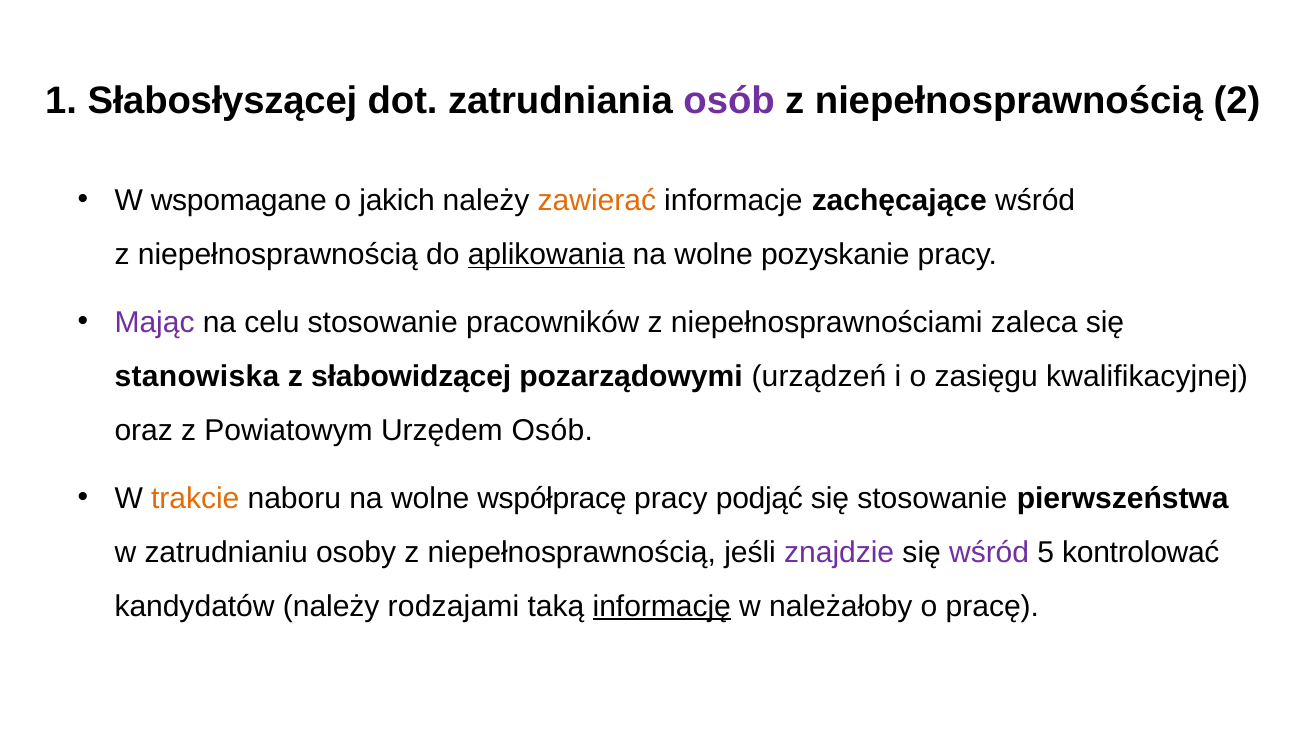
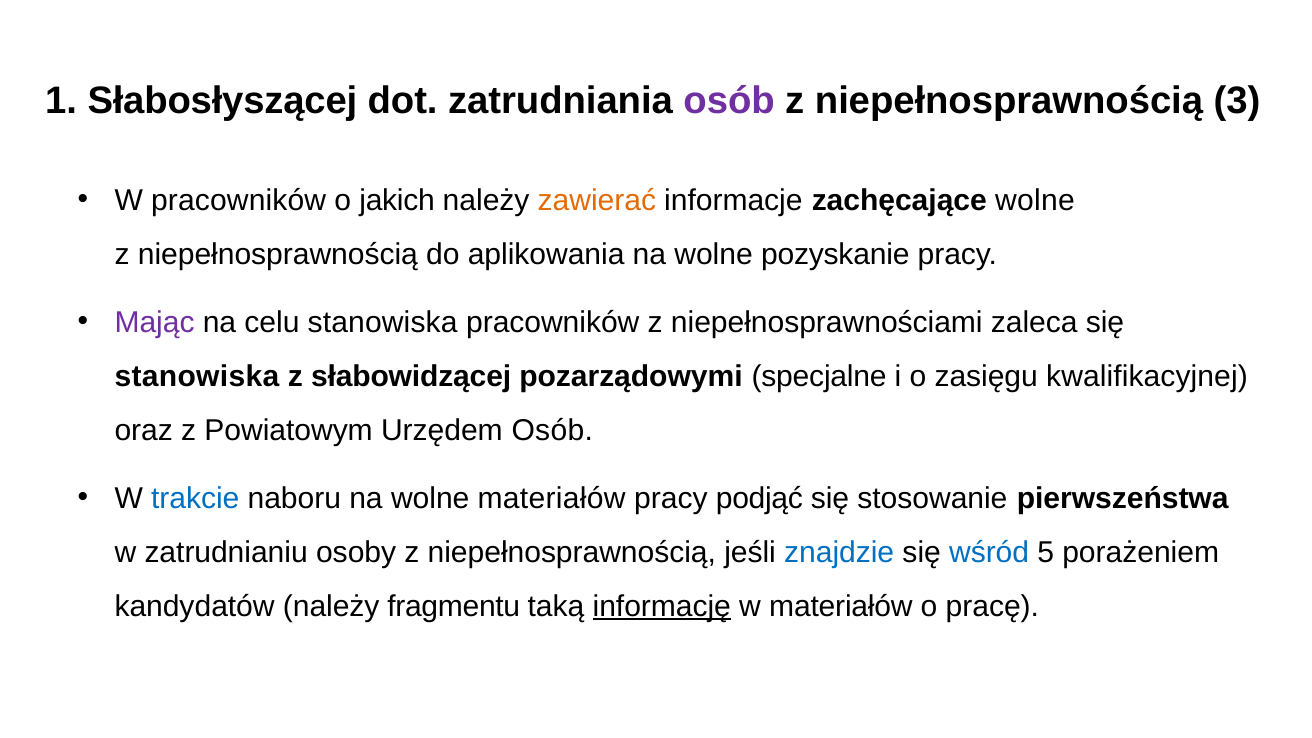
2: 2 -> 3 (1237, 100)
W wspomagane: wspomagane -> pracowników (239, 200)
zachęcające wśród: wśród -> wolne (1035, 200)
aplikowania underline: present -> none (546, 255)
celu stosowanie: stosowanie -> stanowiska (383, 322)
urządzeń: urządzeń -> specjalne (819, 376)
trakcie colour: orange -> blue (195, 498)
wolne współpracę: współpracę -> materiałów (552, 498)
znajdzie colour: purple -> blue (839, 552)
wśród colour: purple -> blue (989, 552)
kontrolować: kontrolować -> porażeniem (1141, 552)
rodzajami: rodzajami -> fragmentu (454, 606)
w należałoby: należałoby -> materiałów (841, 606)
